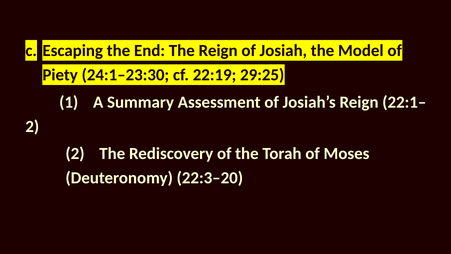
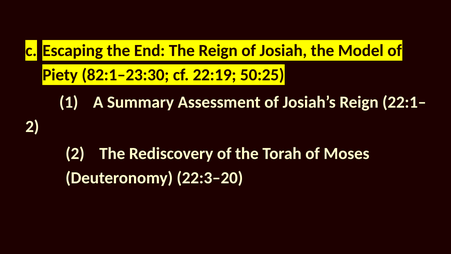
24:1–23:30: 24:1–23:30 -> 82:1–23:30 (125, 75)
29:25: 29:25 -> 50:25 (262, 75)
